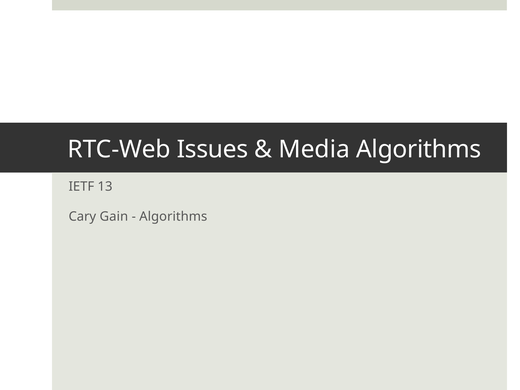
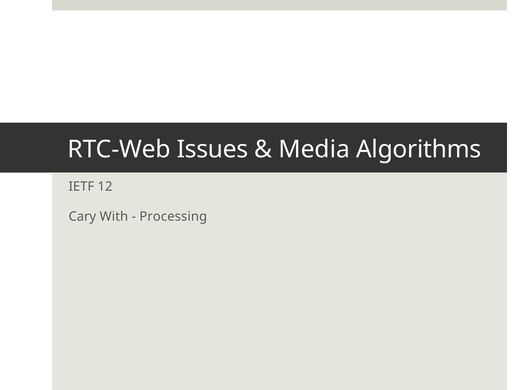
13: 13 -> 12 (105, 186)
Gain: Gain -> With (114, 217)
Algorithms: Algorithms -> Processing (173, 217)
